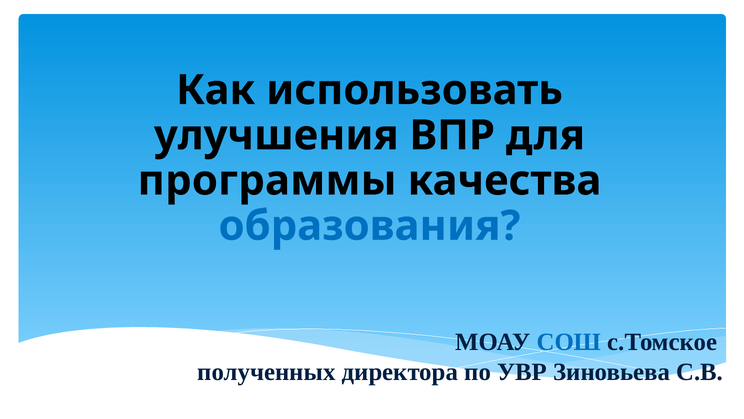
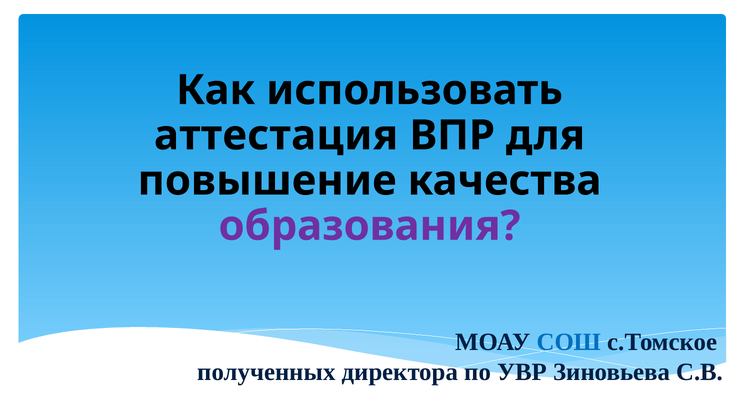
улучшения: улучшения -> аттестация (276, 135)
программы: программы -> повышение (267, 181)
образования colour: blue -> purple (369, 226)
